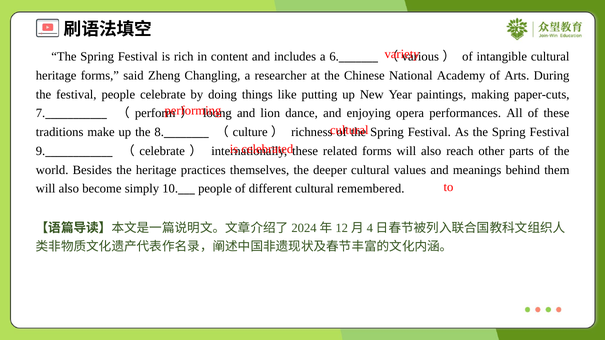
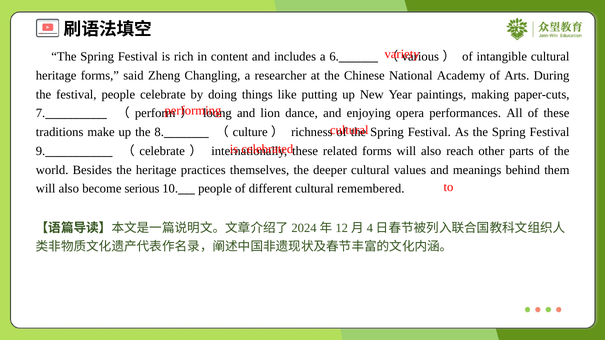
simply: simply -> serious (142, 189)
